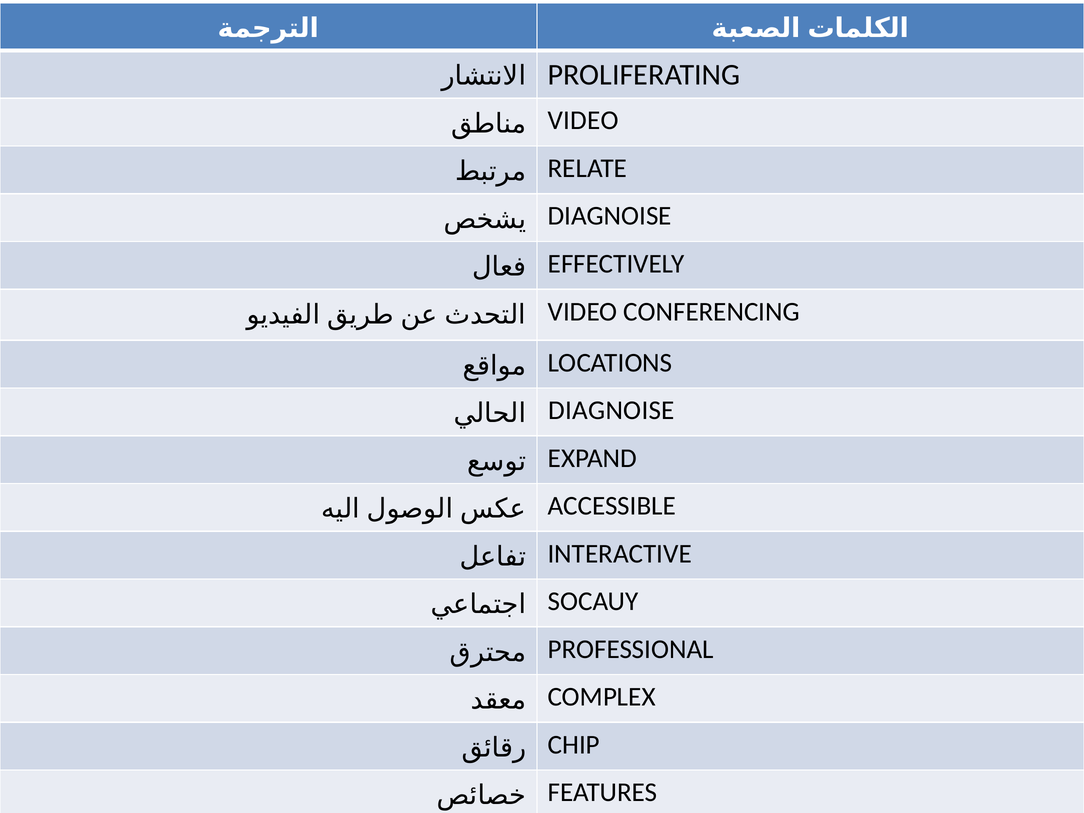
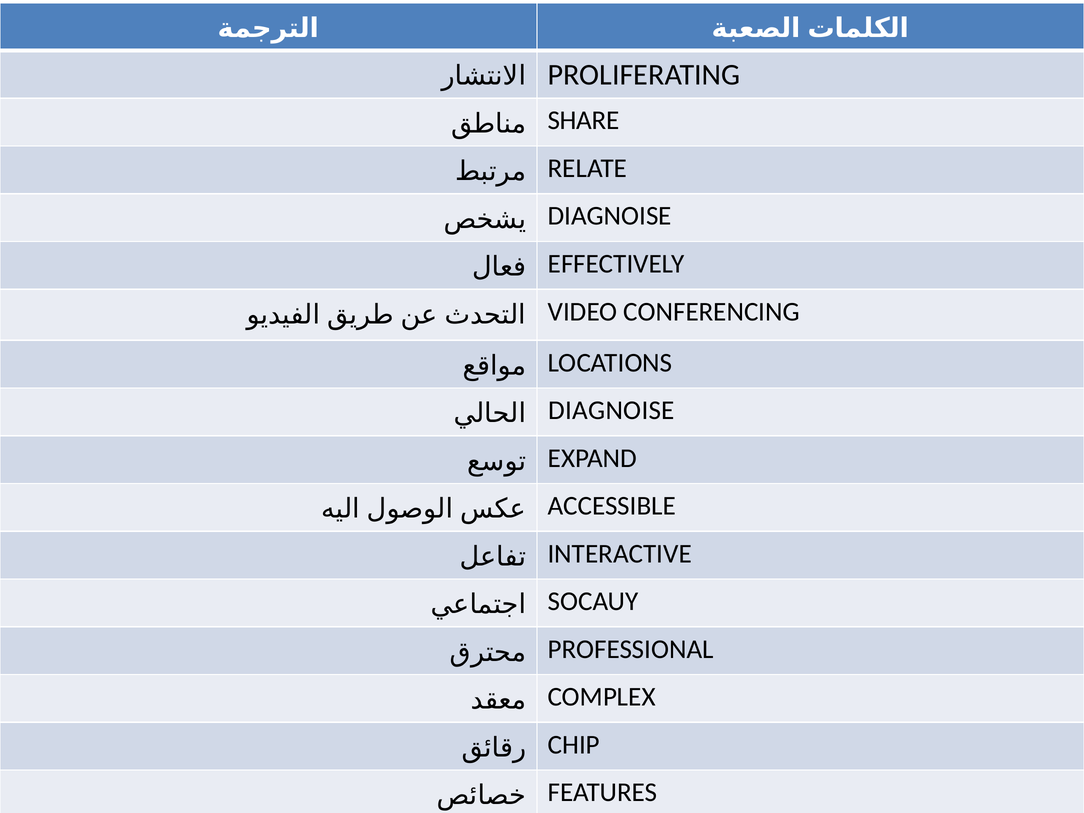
VIDEO: VIDEO -> SHARE (584, 121)
